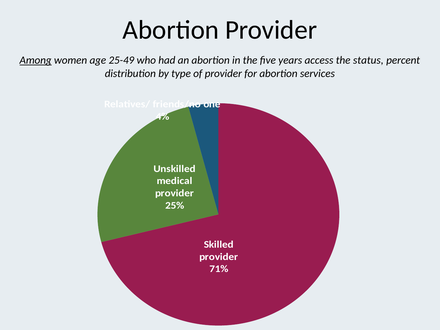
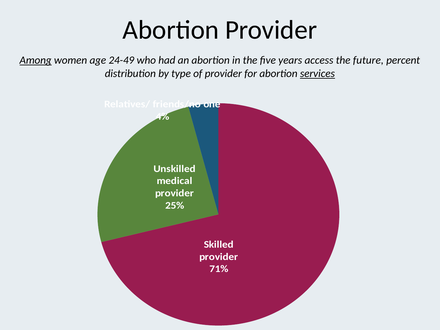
25-49: 25-49 -> 24-49 (121, 60)
status: status -> future (368, 60)
services underline: none -> present (317, 74)
